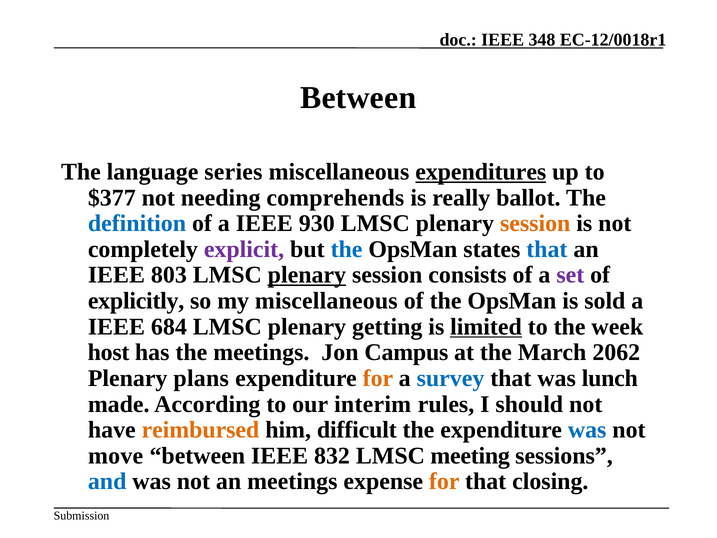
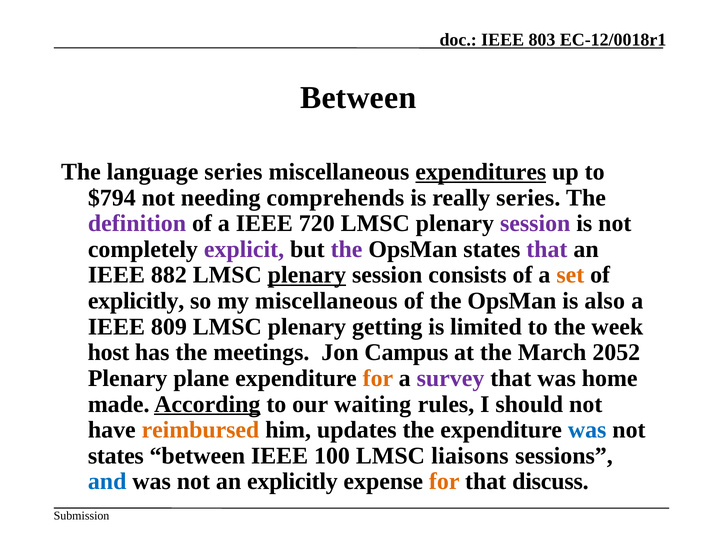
348: 348 -> 803 (542, 40)
$377: $377 -> $794 (112, 198)
really ballot: ballot -> series (528, 198)
definition colour: blue -> purple (137, 223)
930: 930 -> 720 (317, 223)
session colour: orange -> purple (535, 223)
the colour: blue -> purple (347, 249)
that colour: blue -> purple (547, 249)
803: 803 -> 882 (169, 275)
set colour: purple -> orange (570, 275)
sold: sold -> also (605, 301)
684: 684 -> 809 (169, 327)
limited underline: present -> none (486, 327)
2062: 2062 -> 2052 (616, 352)
plans: plans -> plane (201, 378)
survey colour: blue -> purple (450, 378)
lunch: lunch -> home (610, 378)
According underline: none -> present (207, 404)
interim: interim -> waiting (373, 404)
difficult: difficult -> updates (357, 430)
move: move -> states (116, 456)
832: 832 -> 100 (332, 456)
meeting: meeting -> liaisons (470, 456)
an meetings: meetings -> explicitly (292, 481)
closing: closing -> discuss (550, 481)
